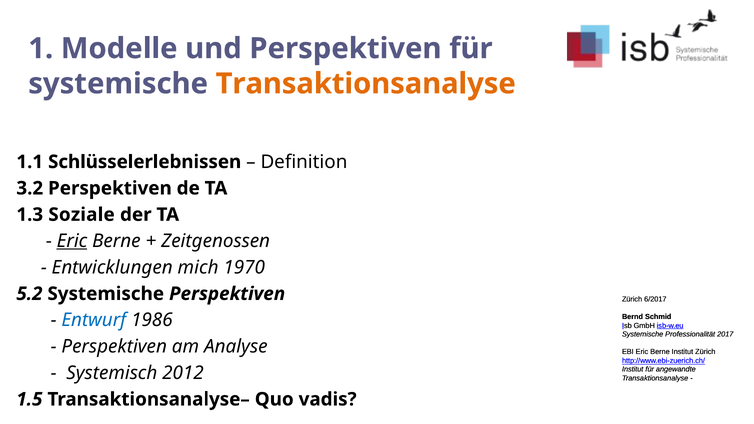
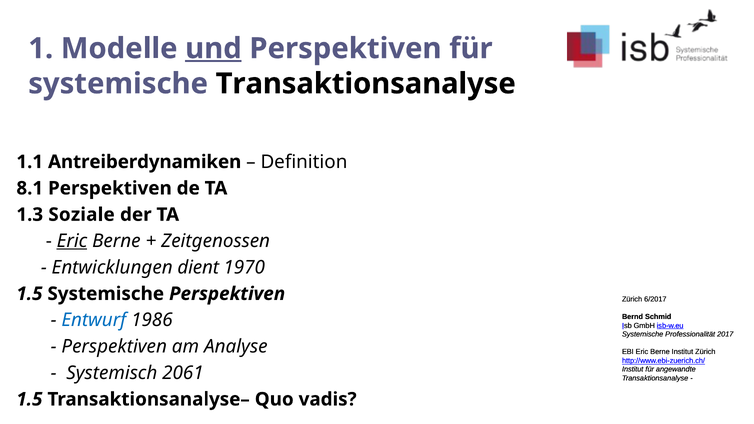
und underline: none -> present (213, 49)
Transaktionsanalyse colour: orange -> black (366, 84)
Schlüsselerlebnissen: Schlüsselerlebnissen -> Antreiberdynamiken (145, 162)
3.2: 3.2 -> 8.1 (30, 188)
mich: mich -> dient (198, 267)
5.2: 5.2 -> 1.5 (29, 294)
2012: 2012 -> 2061 (183, 373)
